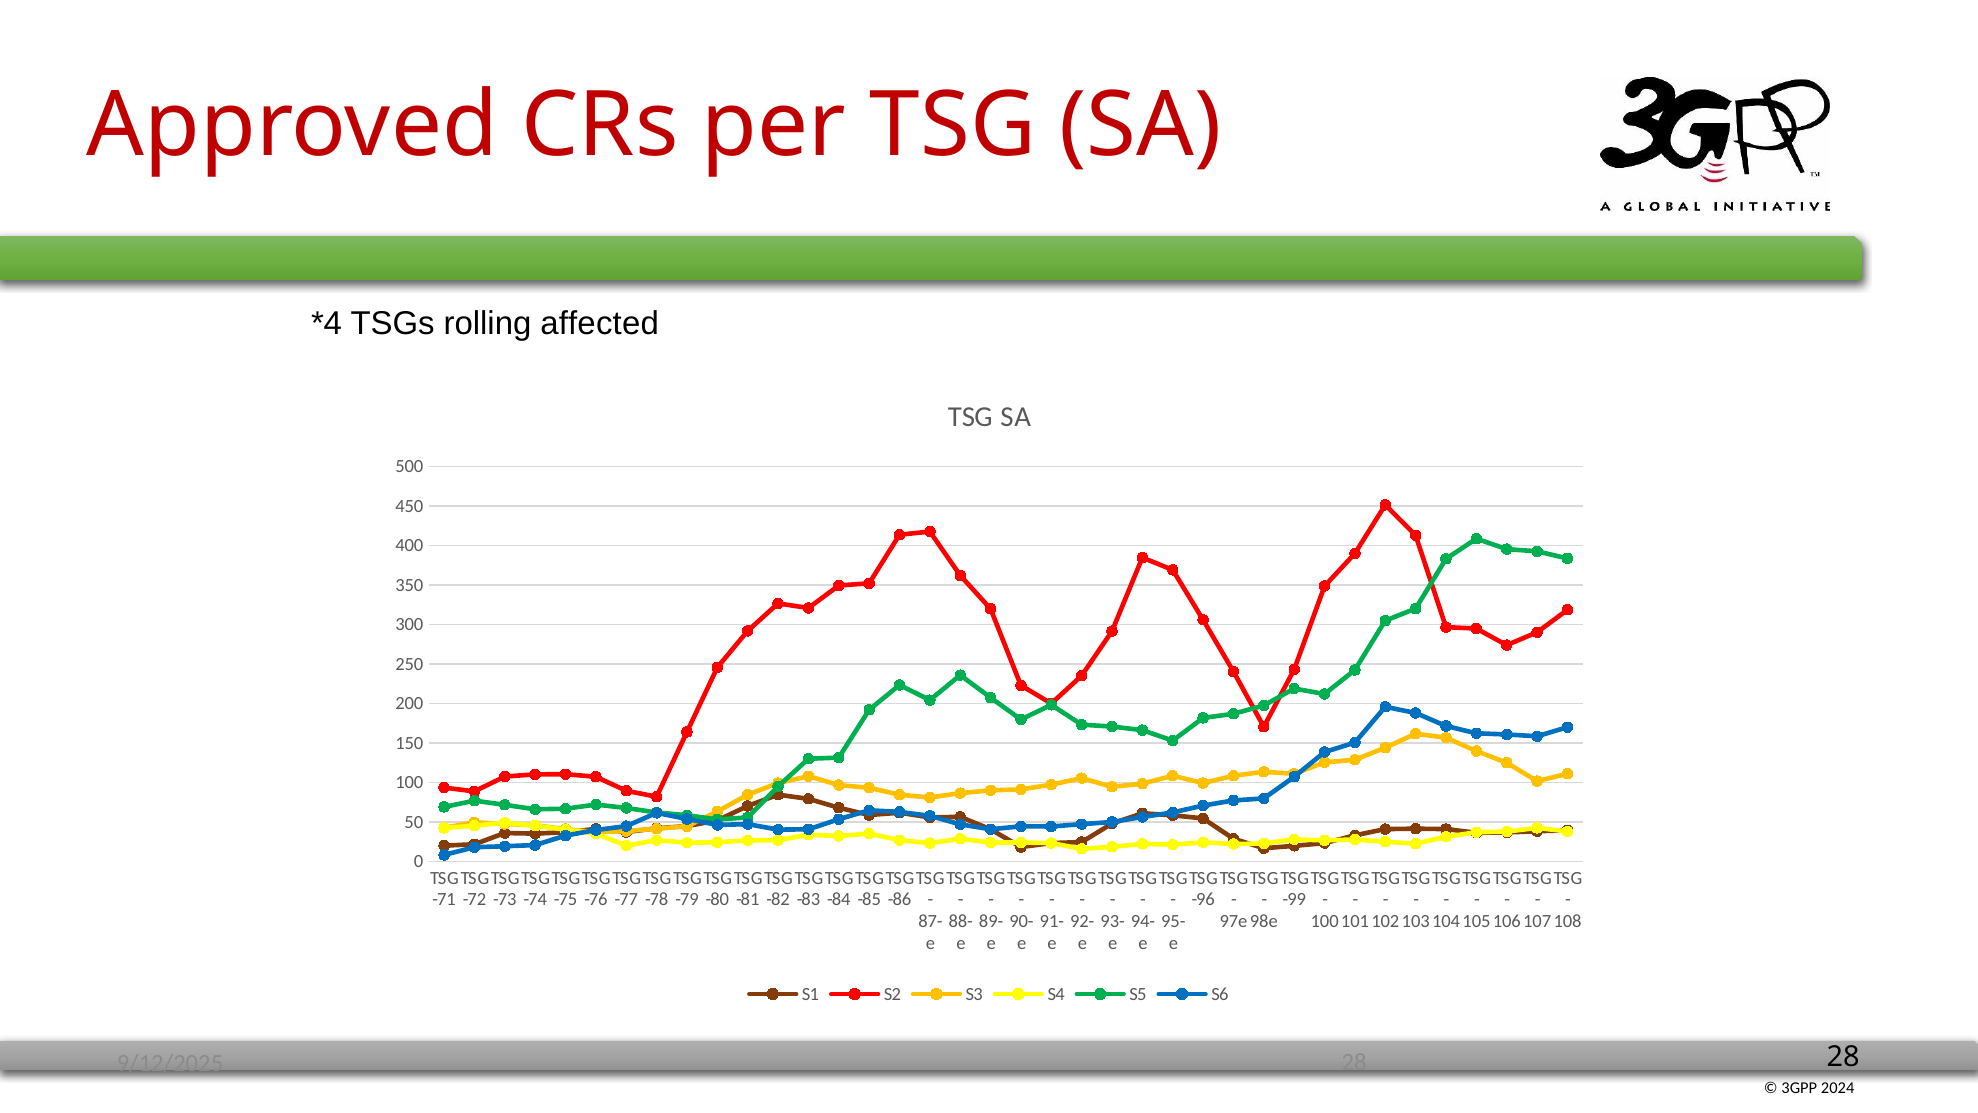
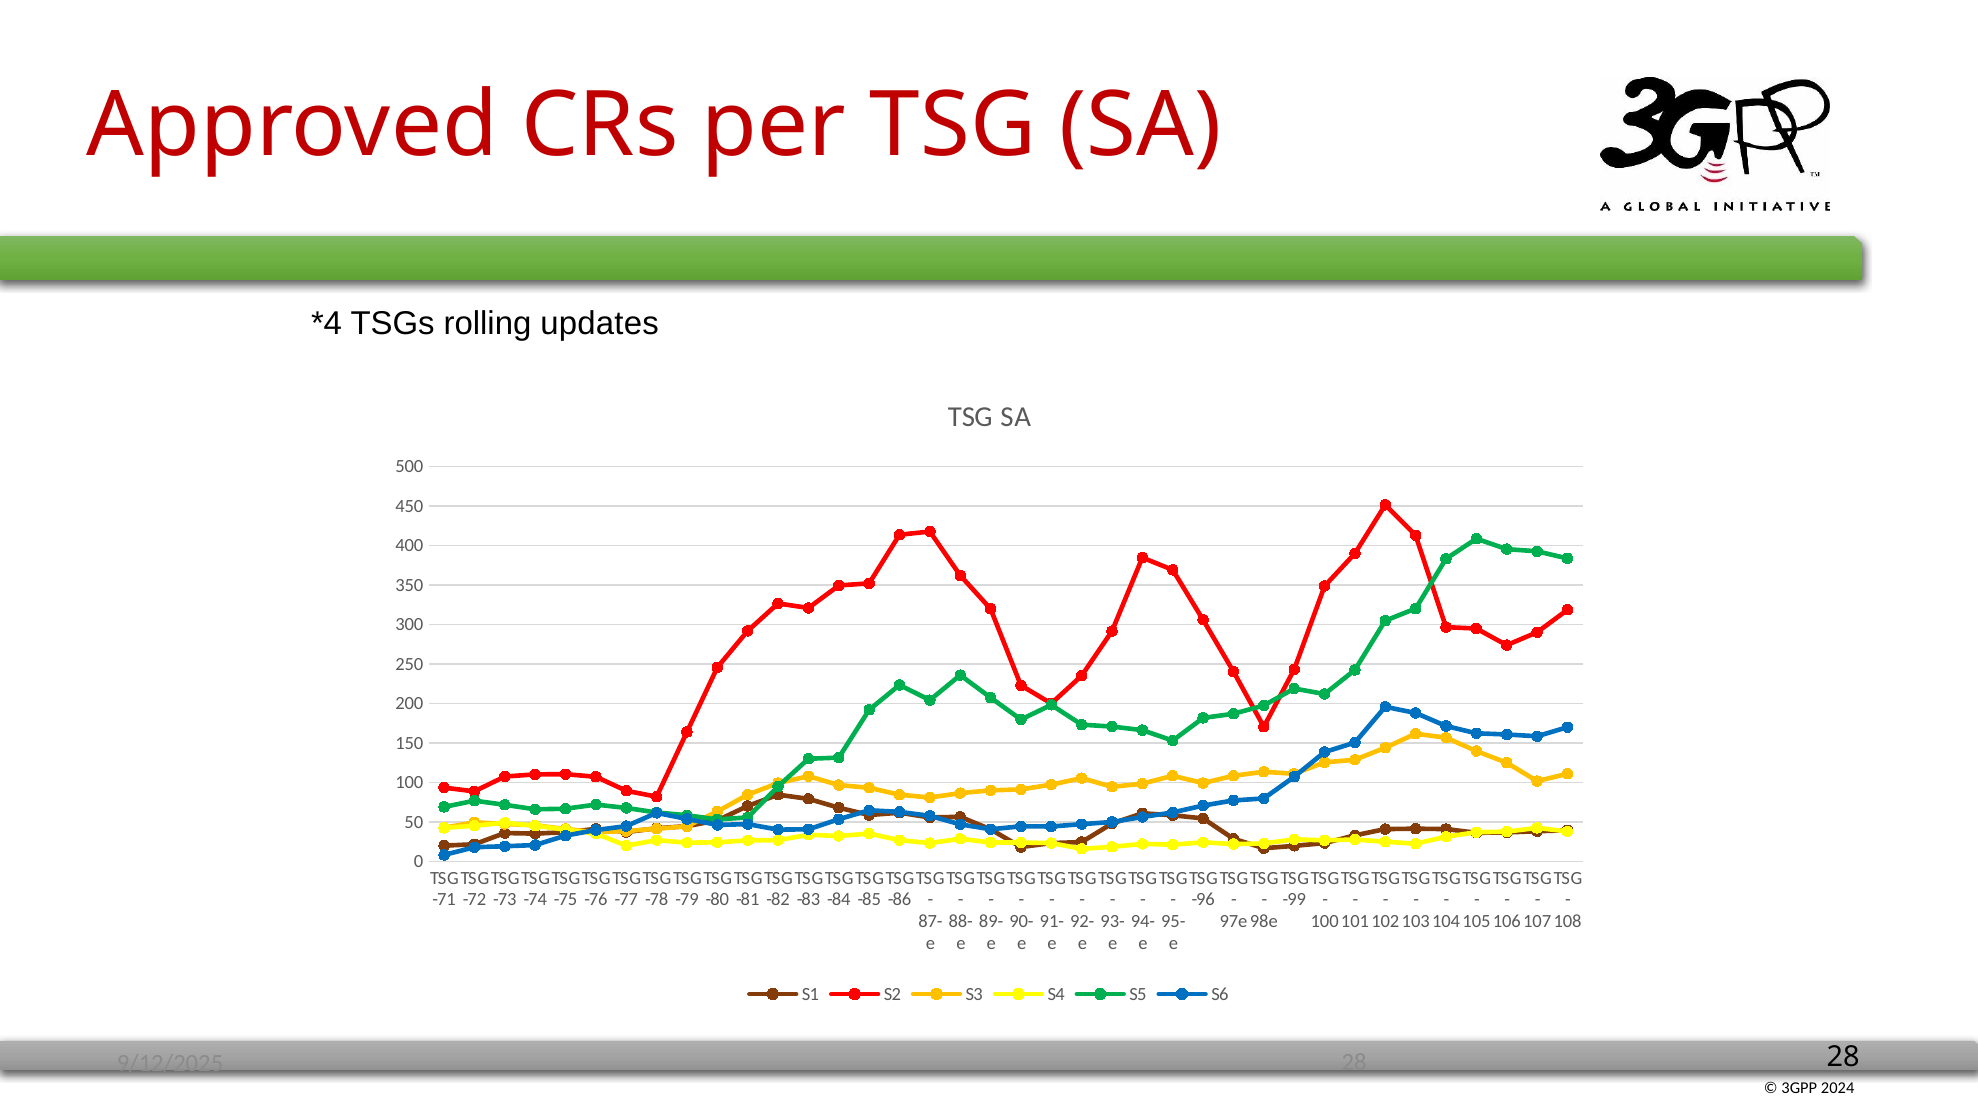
affected: affected -> updates (600, 323)
